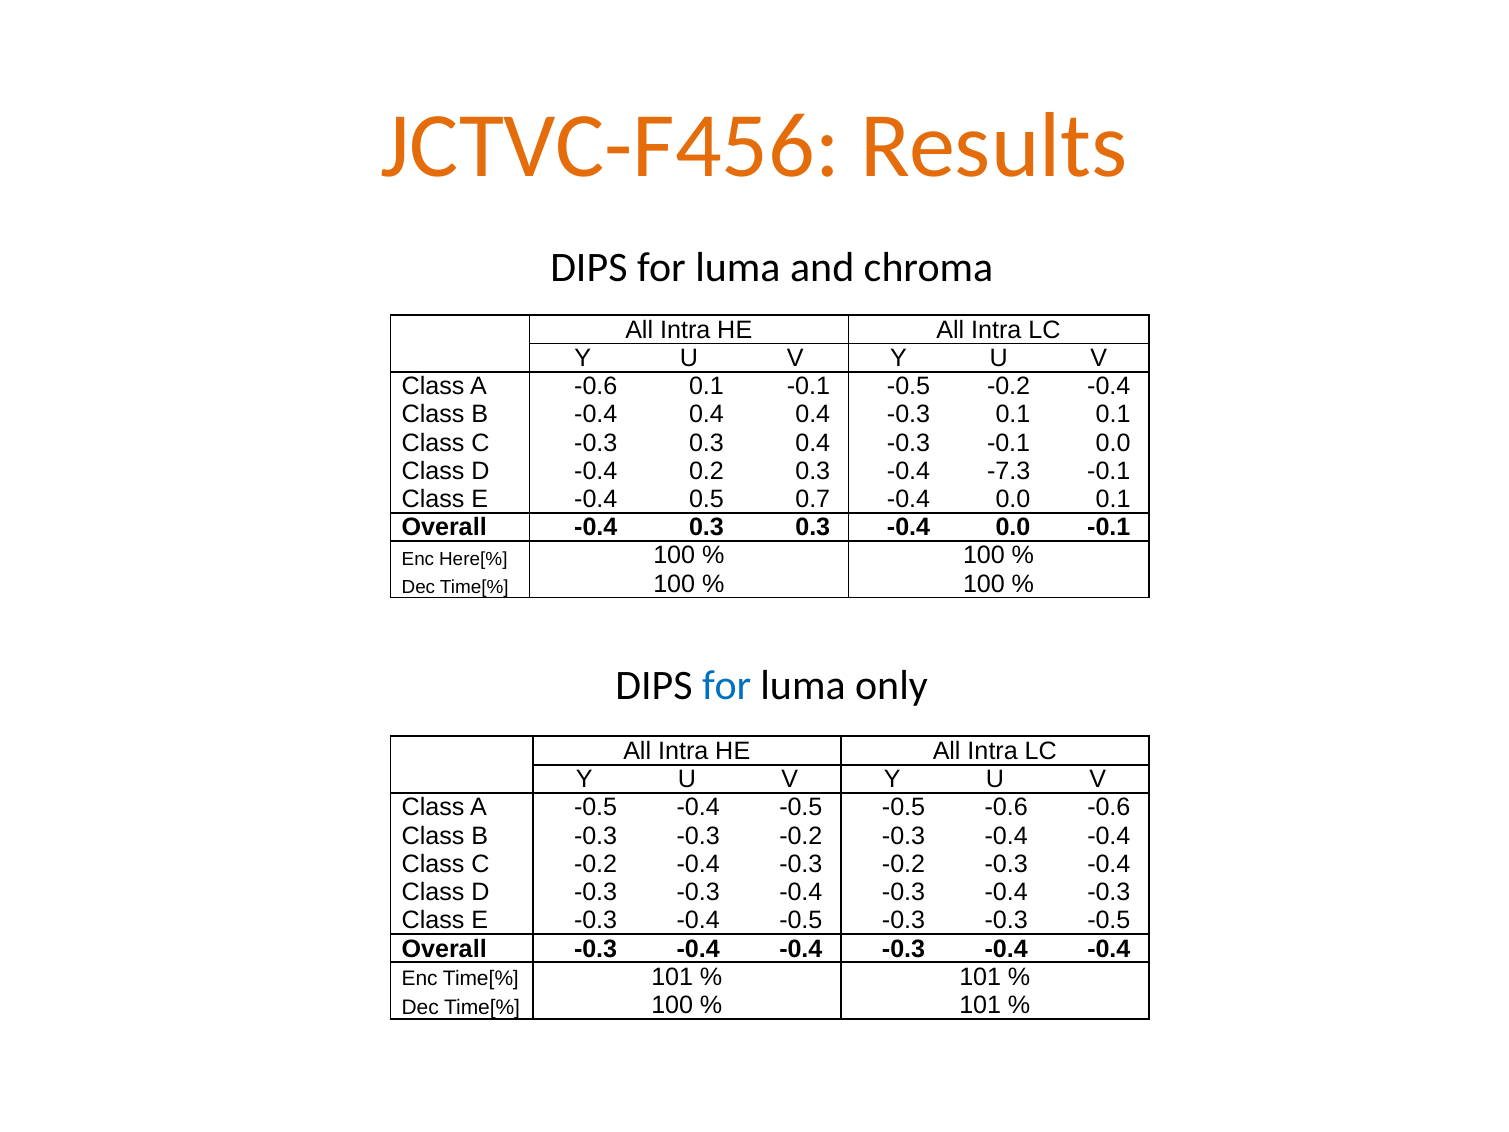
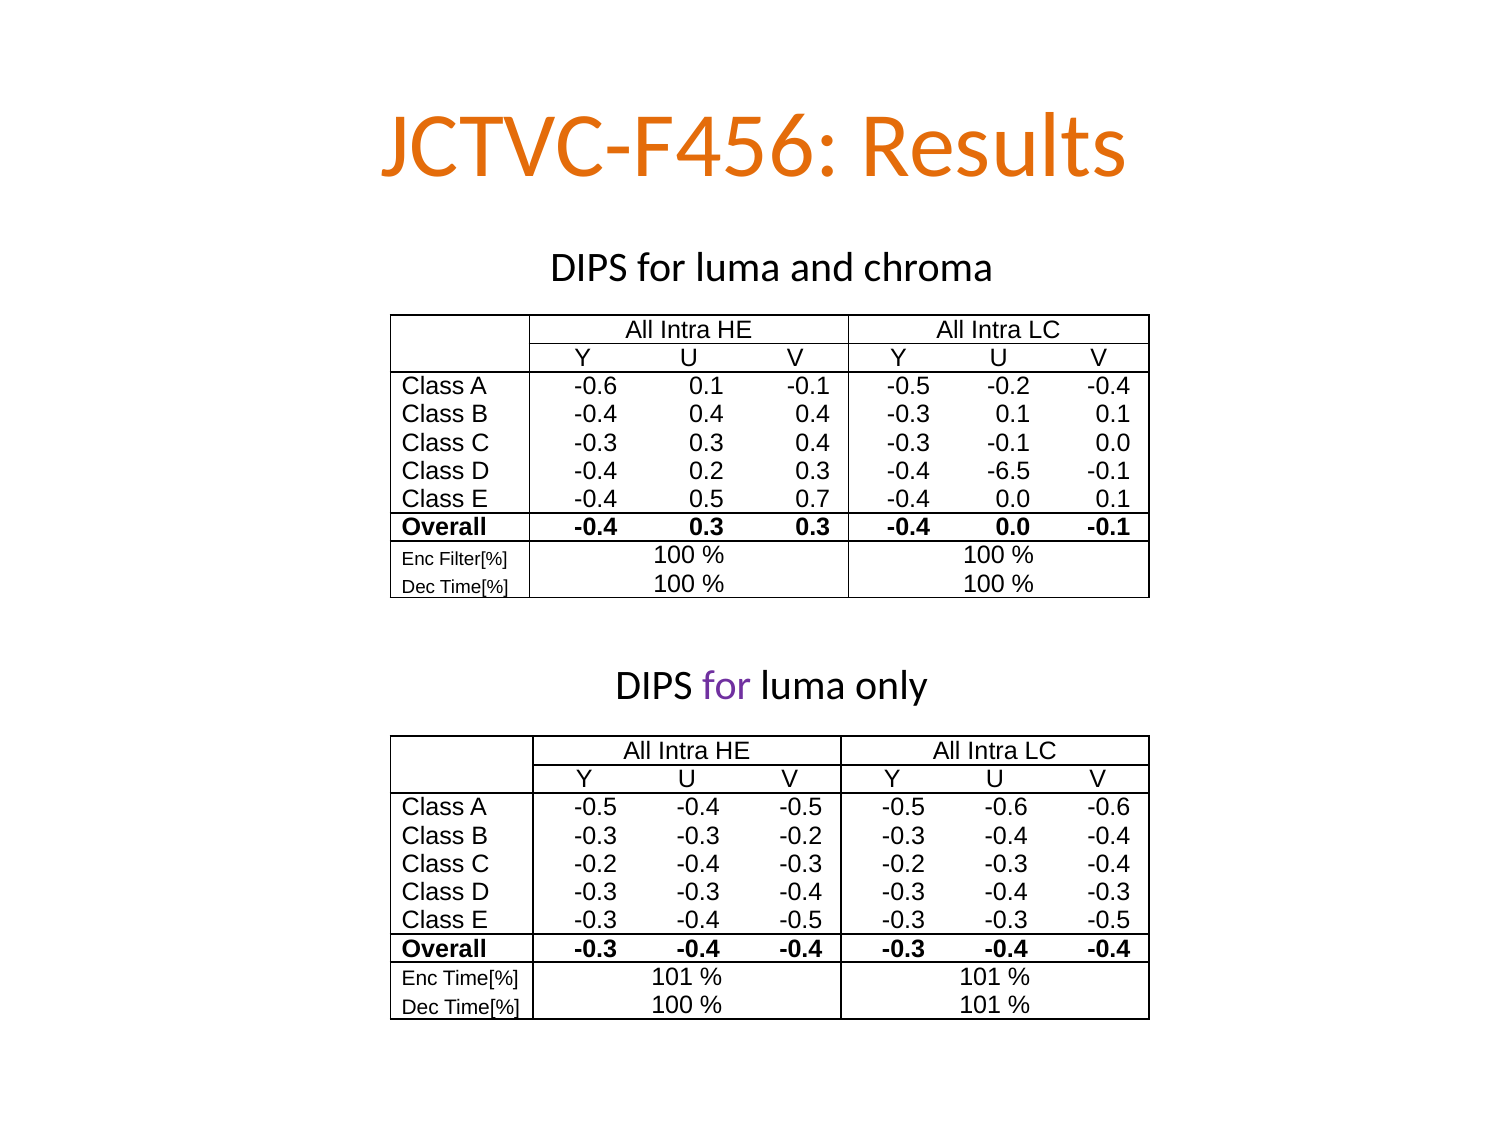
-7.3: -7.3 -> -6.5 (1009, 471)
Here[%: Here[% -> Filter[% (473, 559)
for colour: blue -> purple (727, 686)
